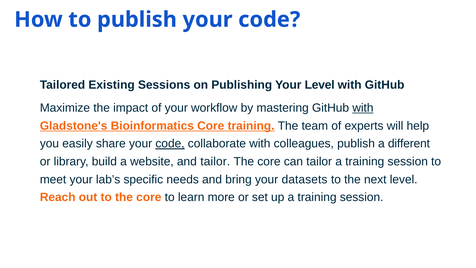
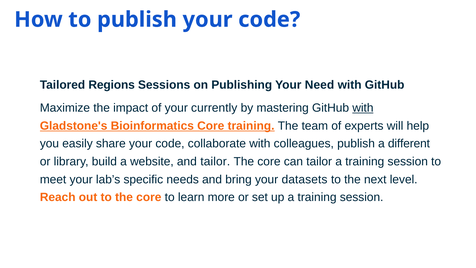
Existing: Existing -> Regions (112, 85)
Your Level: Level -> Need (320, 85)
workflow: workflow -> currently (214, 108)
code underline: present -> none (170, 144)
